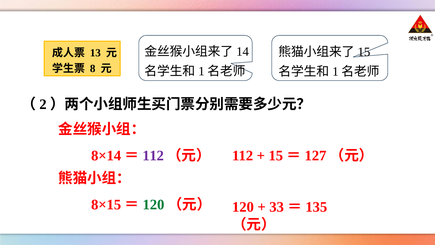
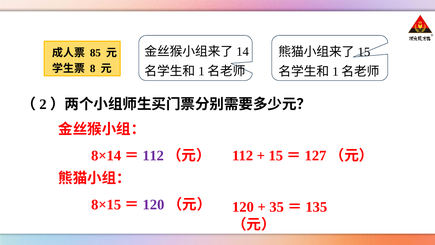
13: 13 -> 85 (95, 53)
120 colour: green -> purple (153, 205)
33: 33 -> 35 (277, 207)
